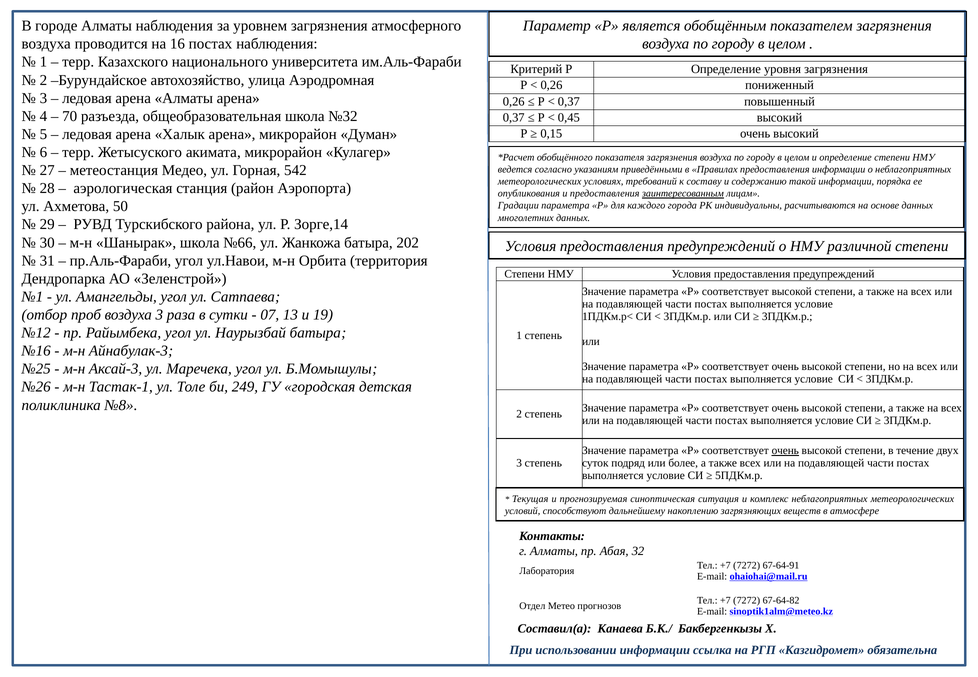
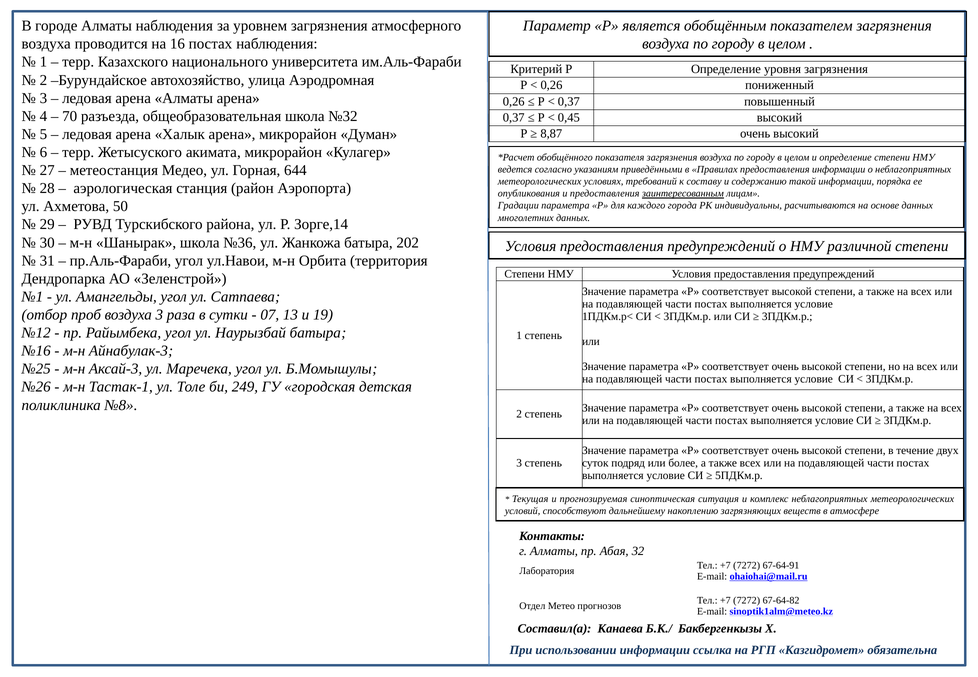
0,15: 0,15 -> 8,87 (551, 134)
542: 542 -> 644 (295, 170)
№66: №66 -> №36 (240, 243)
очень underline: present -> none (785, 451)
